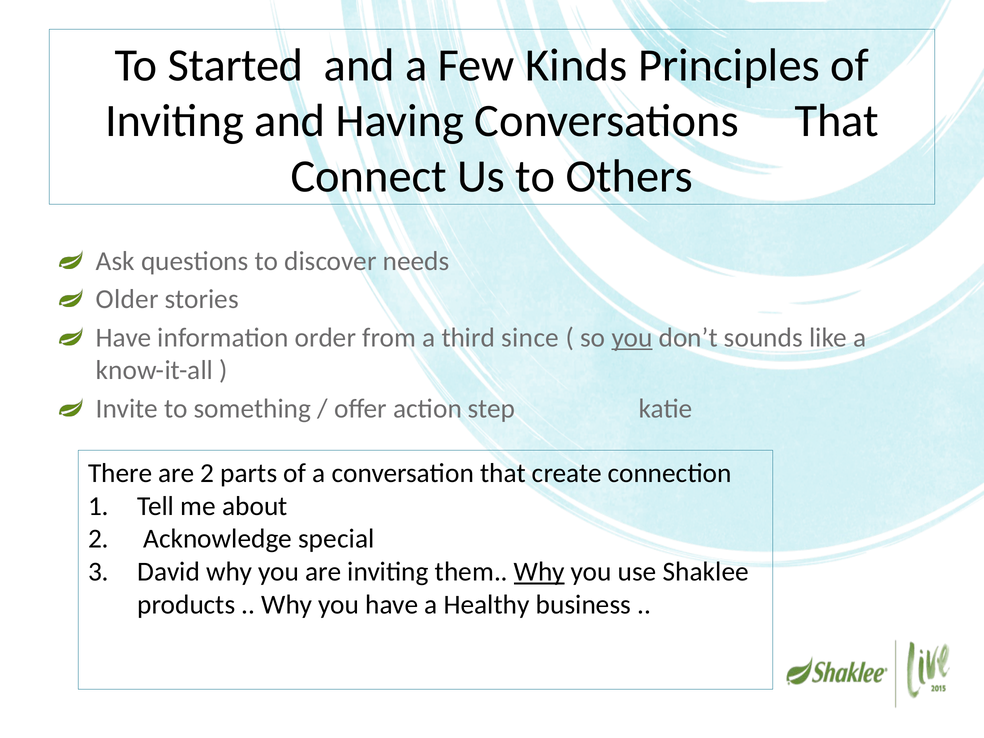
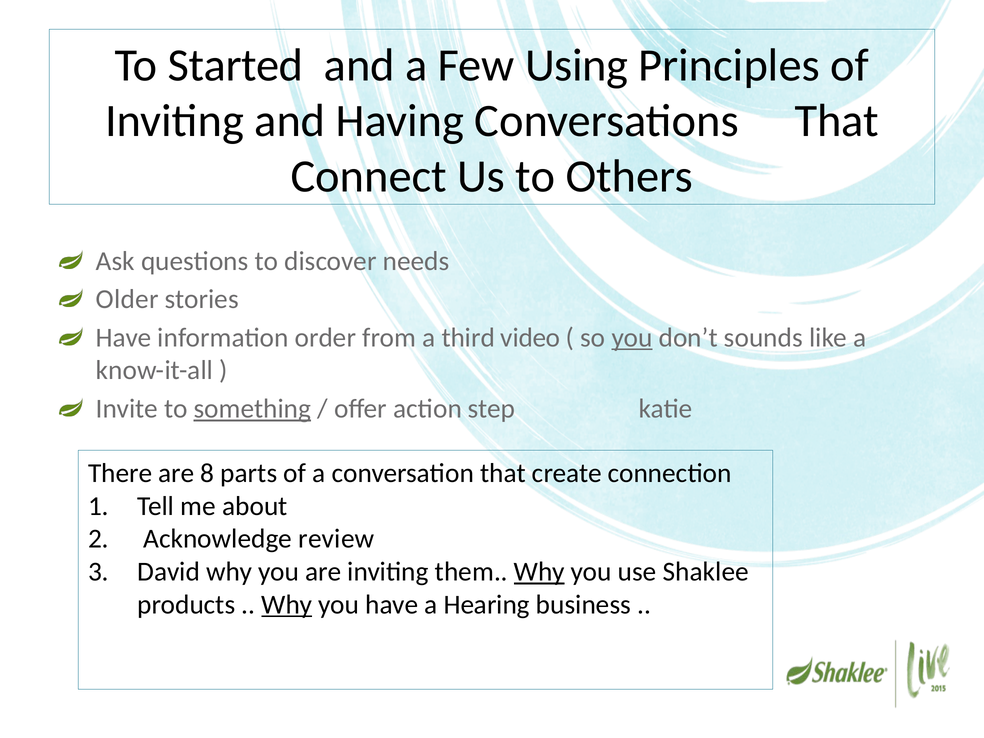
Kinds: Kinds -> Using (577, 65)
since: since -> video (530, 338)
something underline: none -> present (252, 409)
are 2: 2 -> 8 (207, 473)
special: special -> review (336, 539)
Why underline: none -> present (287, 605)
Healthy: Healthy -> Hearing (487, 605)
